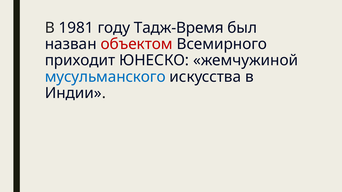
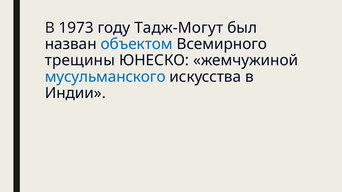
1981: 1981 -> 1973 (76, 28)
Тадж-Время: Тадж-Время -> Тадж-Могут (179, 28)
объектом colour: red -> blue (137, 44)
приходит: приходит -> трещины (80, 61)
